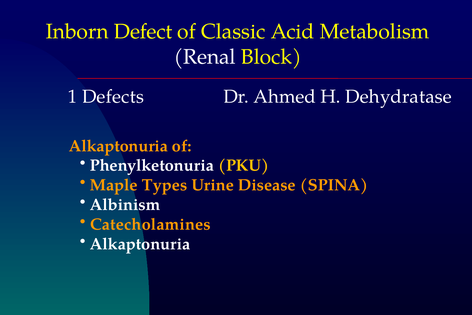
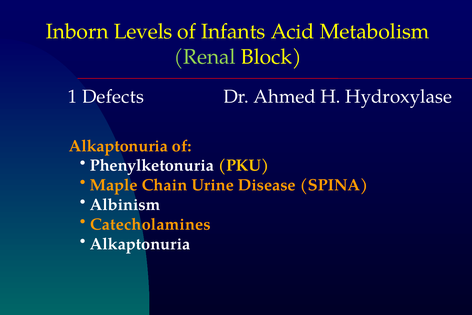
Defect: Defect -> Levels (143, 32)
Classic: Classic -> Infants (233, 32)
Renal colour: white -> light green (205, 57)
Dehydratase: Dehydratase -> Hydroxylase (399, 97)
Types: Types -> Chain (165, 185)
